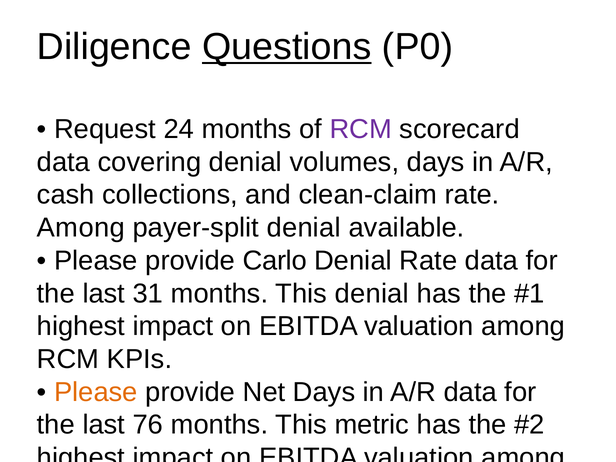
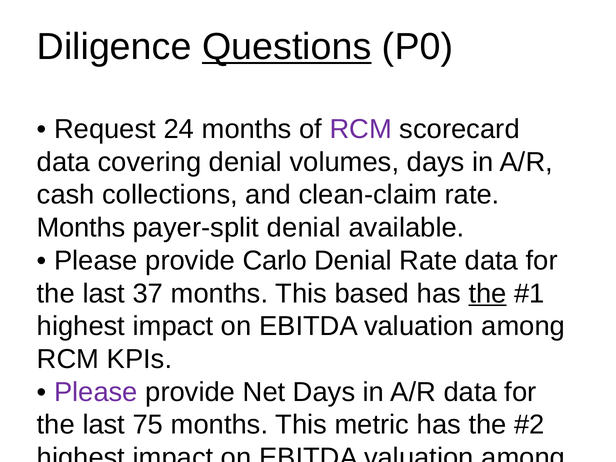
Among: Among -> Months (81, 228)
31: 31 -> 37 (148, 293)
This denial: denial -> based (372, 293)
the underline: none -> present (488, 293)
Please colour: orange -> purple (96, 392)
76: 76 -> 75 (148, 425)
